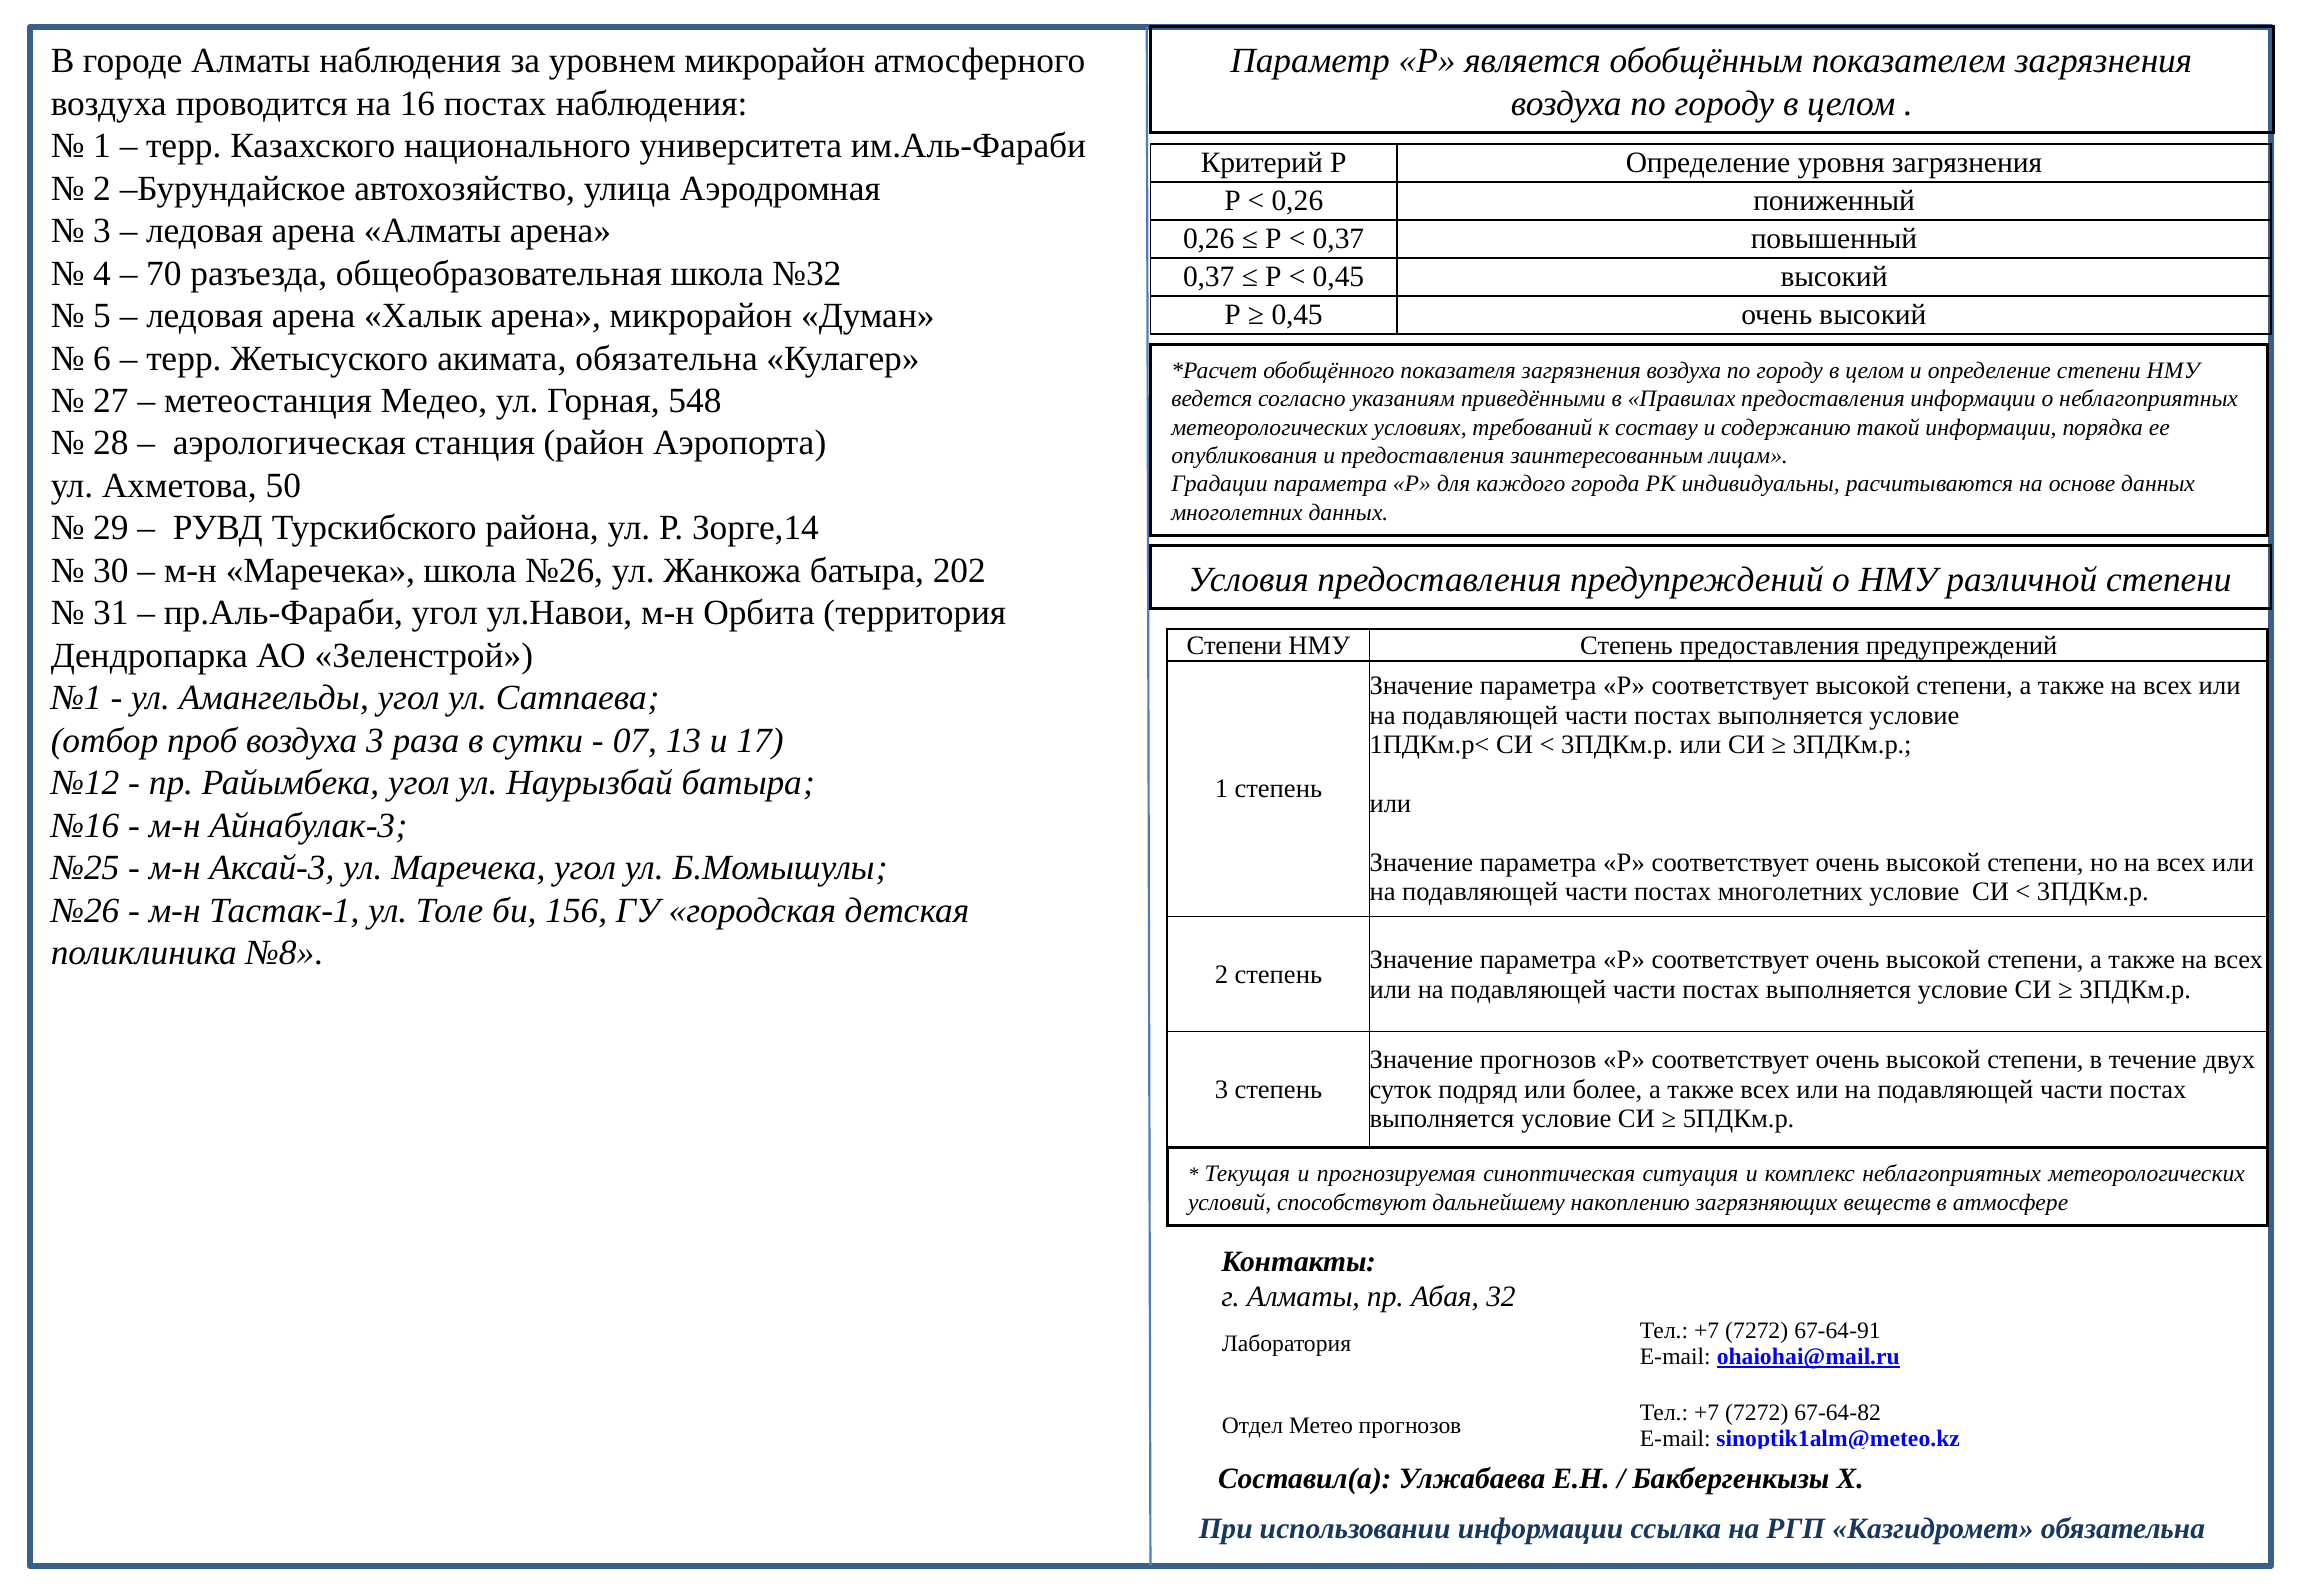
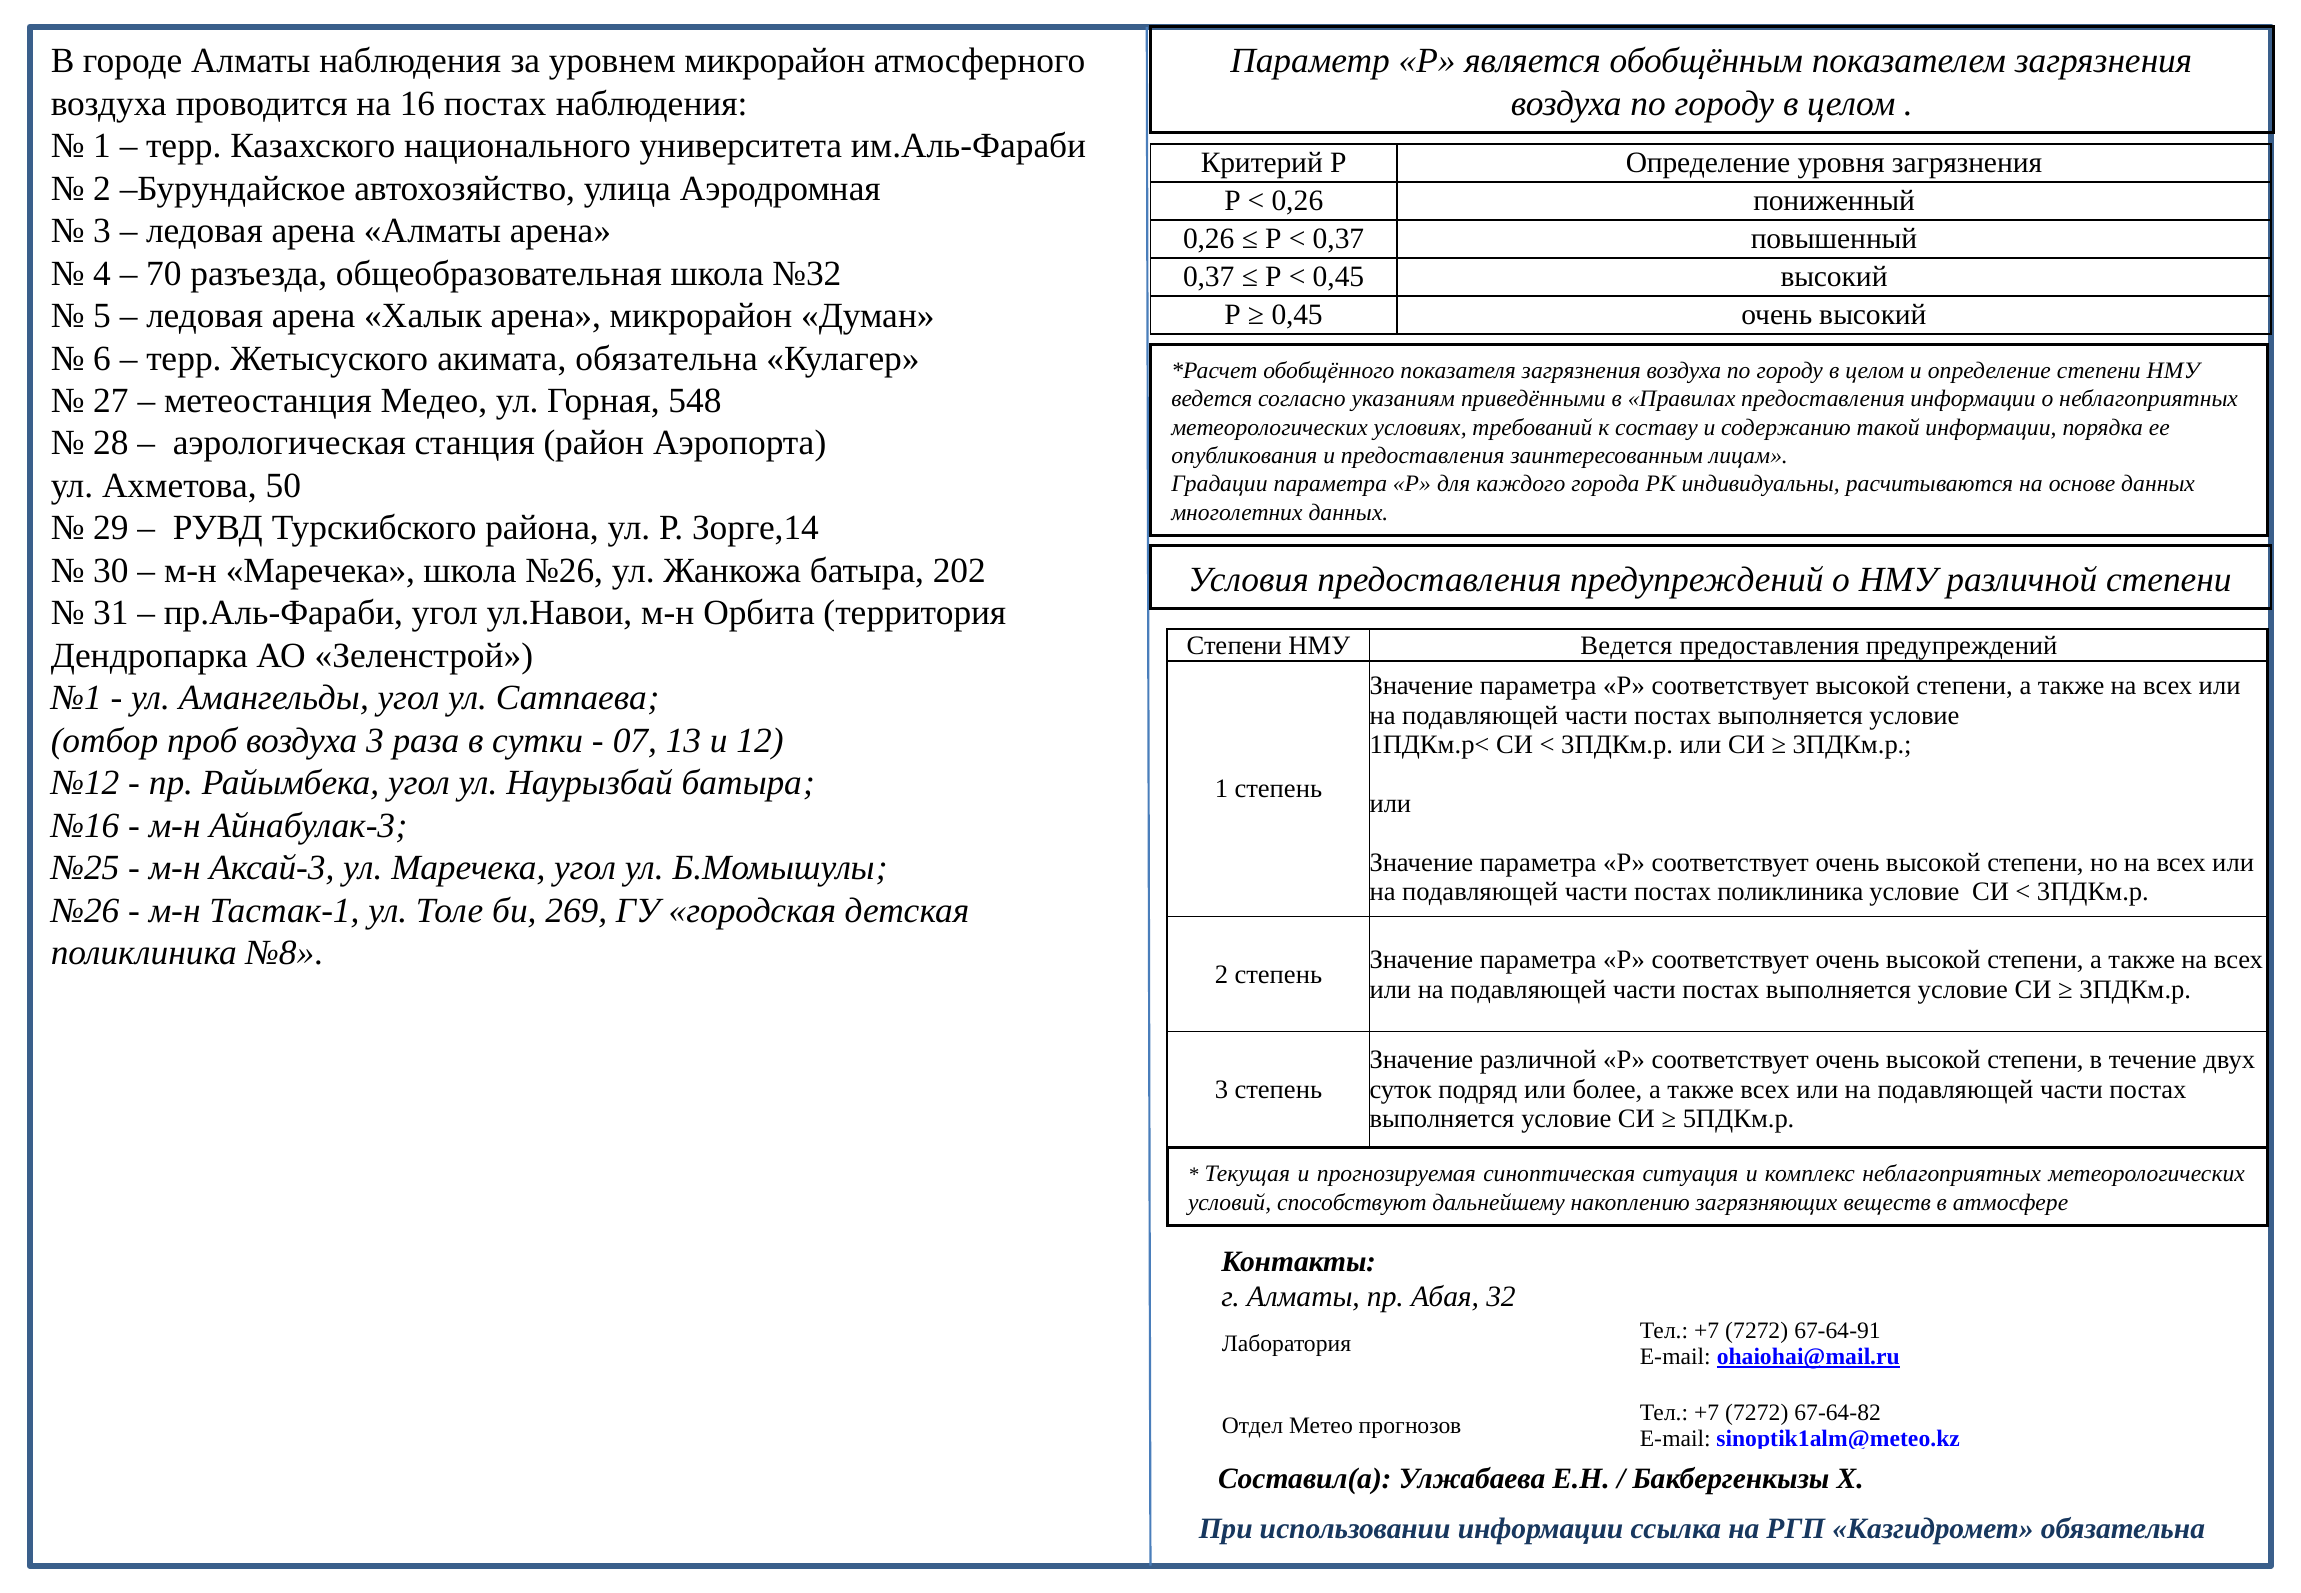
Степень: Степень -> Ведется (1626, 645)
17: 17 -> 12 (760, 741)
постах многолетних: многолетних -> поликлиника (1790, 892)
156: 156 -> 269 (576, 911)
Значение прогнозов: прогнозов -> различной (1538, 1060)
